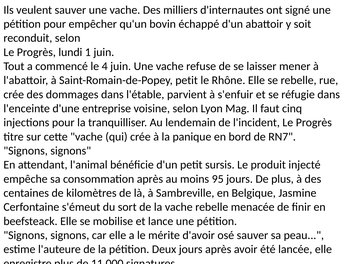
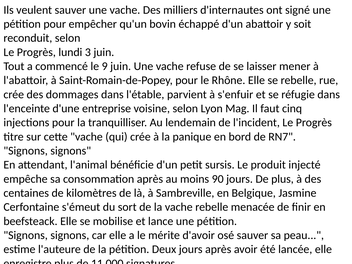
1: 1 -> 3 (88, 52)
4: 4 -> 9 (105, 66)
Saint-Romain-de-Popey petit: petit -> pour (187, 80)
95: 95 -> 90 (218, 179)
